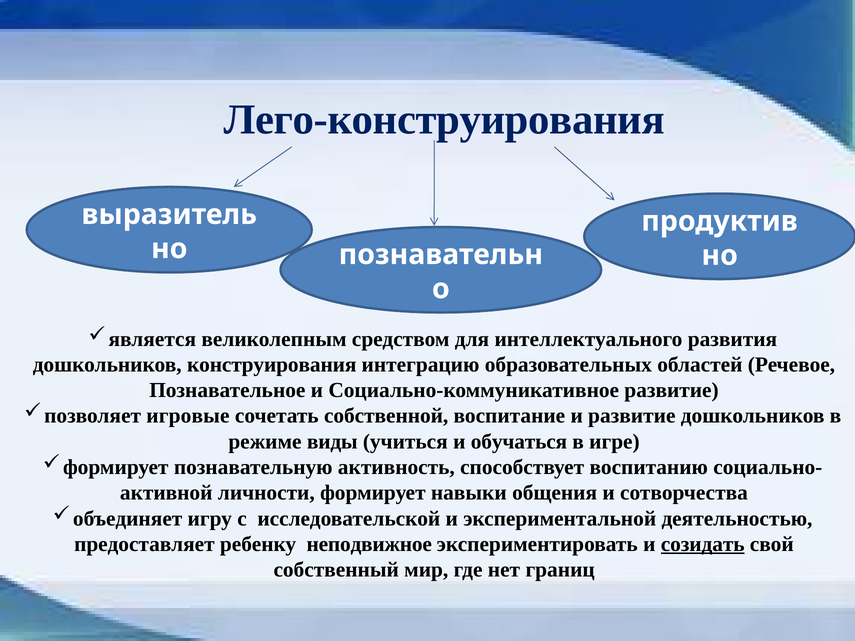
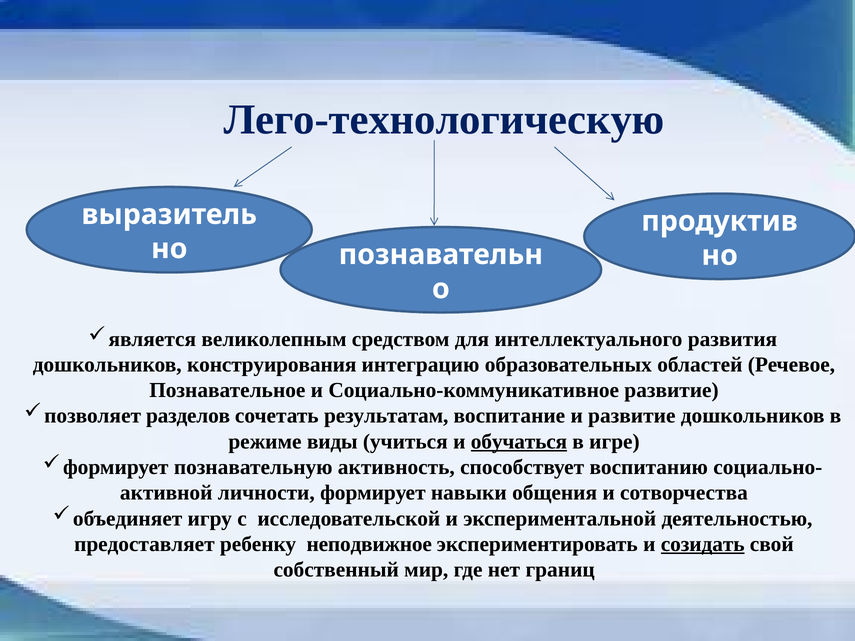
Лего-конструирования: Лего-конструирования -> Лего-технологическую (444, 120)
игровые: игровые -> разделов (188, 416)
собственной: собственной -> результатам (386, 416)
обучаться underline: none -> present (519, 442)
